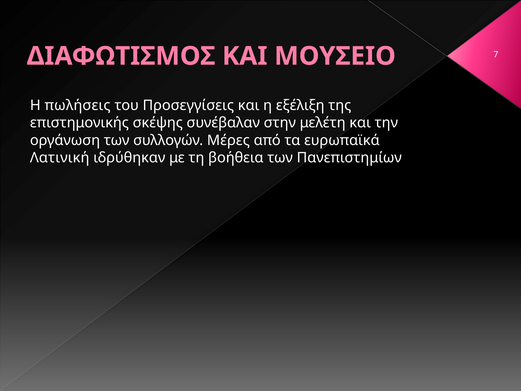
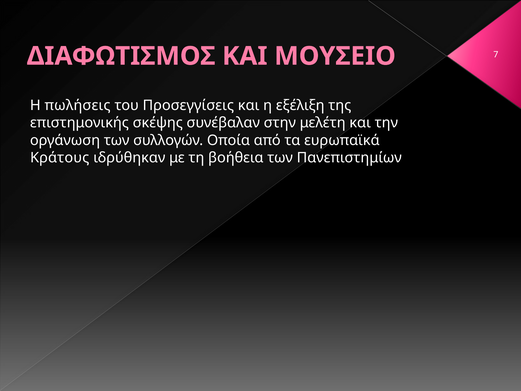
Μέρες: Μέρες -> Οποία (228, 140)
Λατινική: Λατινική -> Κράτους (60, 158)
